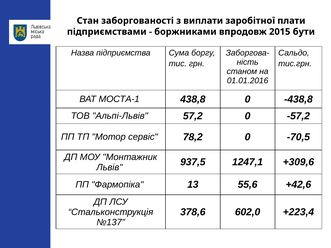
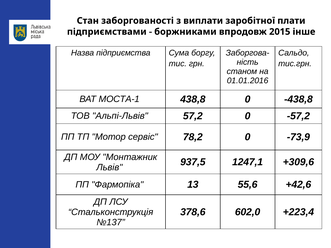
бути: бути -> інше (304, 32)
-70,5: -70,5 -> -73,9 (298, 137)
